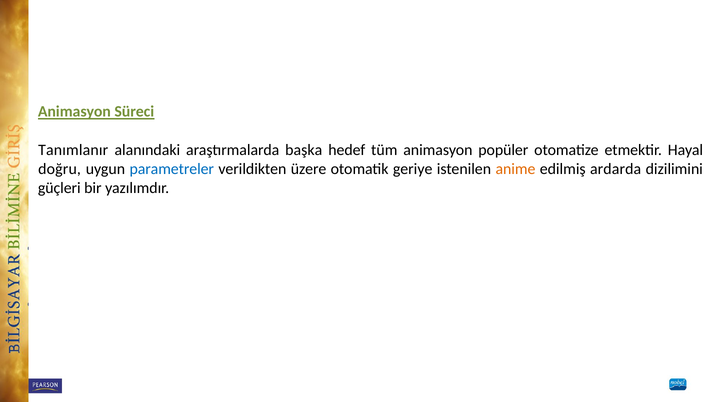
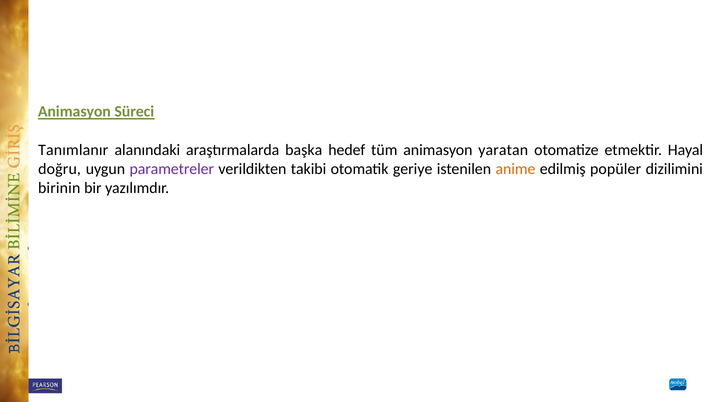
popüler: popüler -> yaratan (503, 150)
parametreler colour: blue -> purple (172, 169)
üzere: üzere -> takibi (309, 169)
ardarda: ardarda -> popüler (616, 169)
güçleri: güçleri -> birinin (59, 188)
